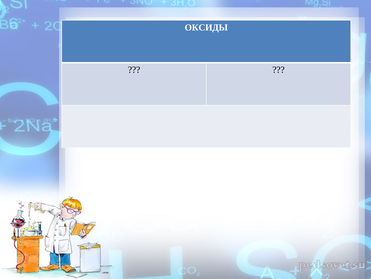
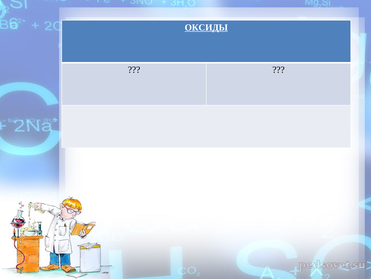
ОКСИДЫ underline: none -> present (206, 27)
